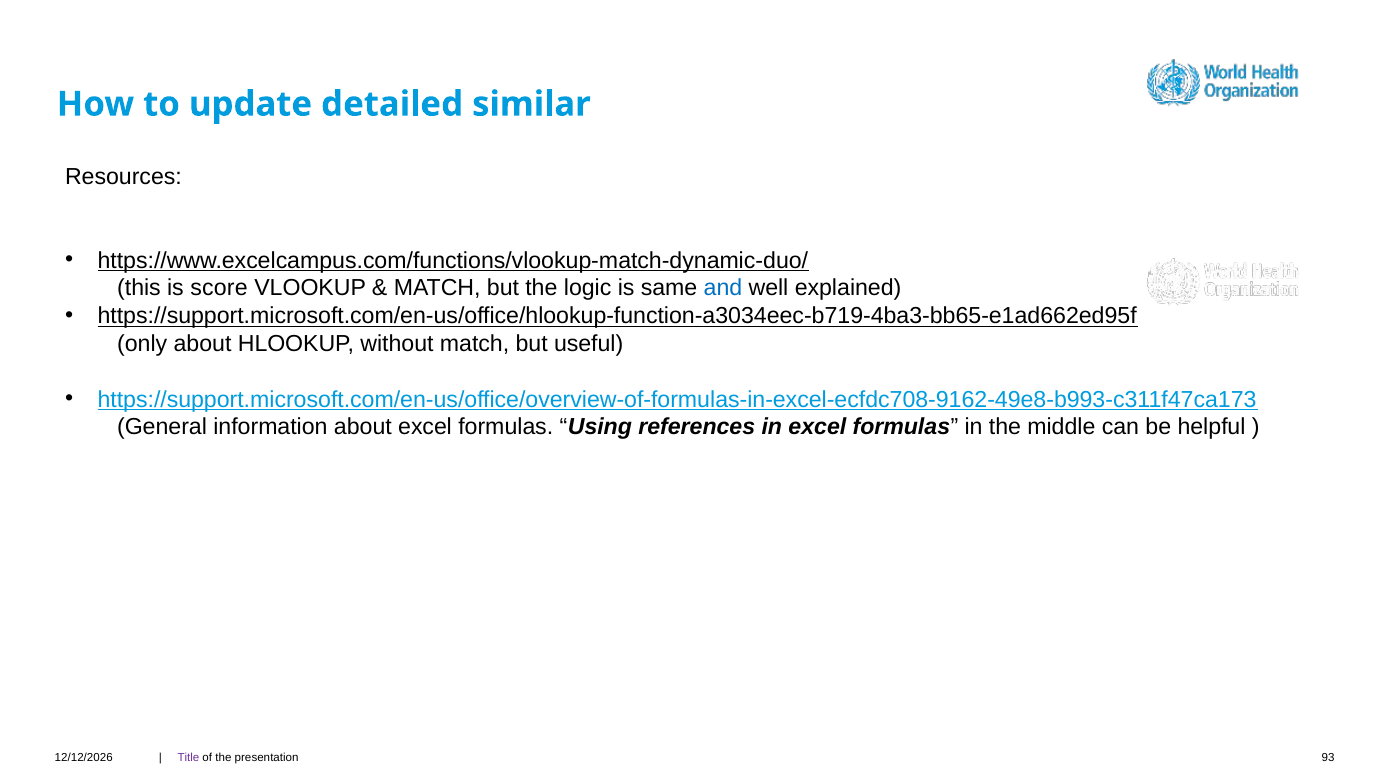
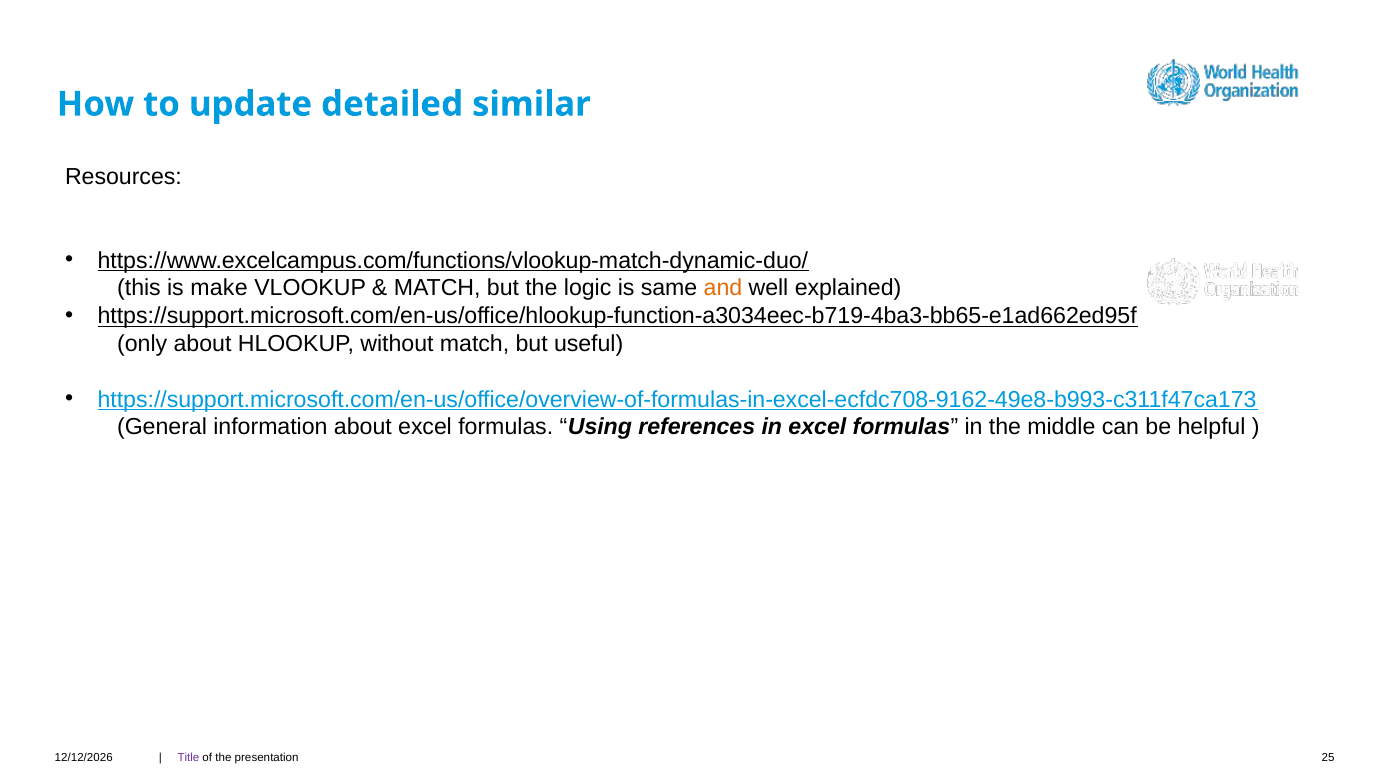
score: score -> make (219, 288)
and colour: blue -> orange (723, 288)
93: 93 -> 25 (1328, 758)
